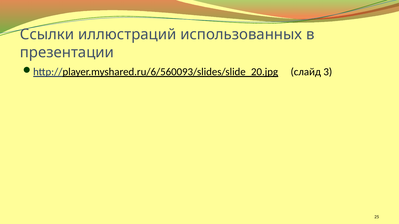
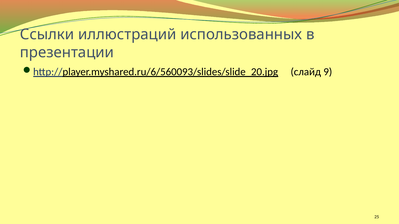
3: 3 -> 9 (328, 72)
